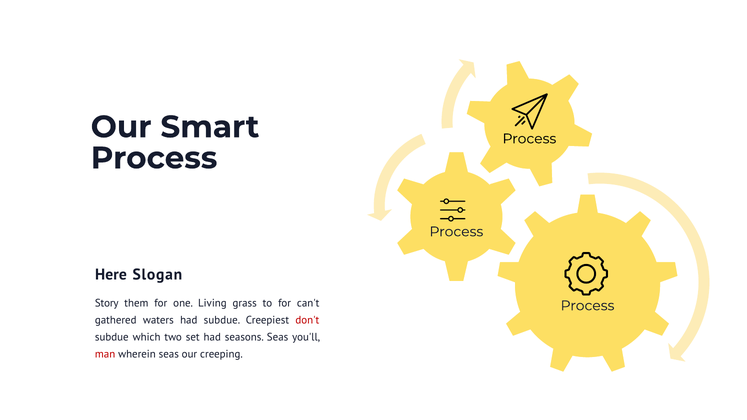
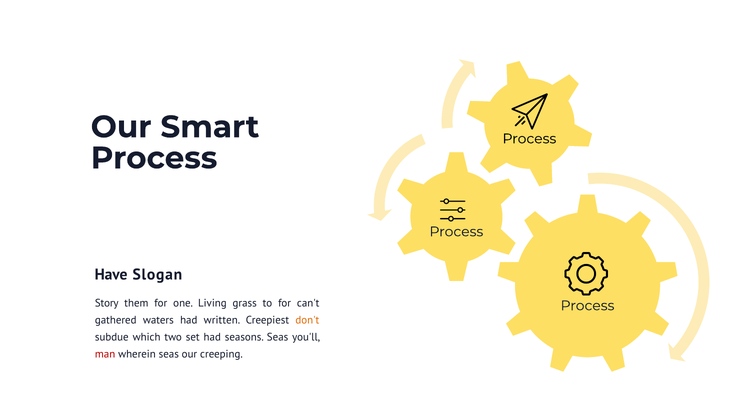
Here: Here -> Have (111, 275)
had subdue: subdue -> written (222, 320)
don't colour: red -> orange (307, 320)
